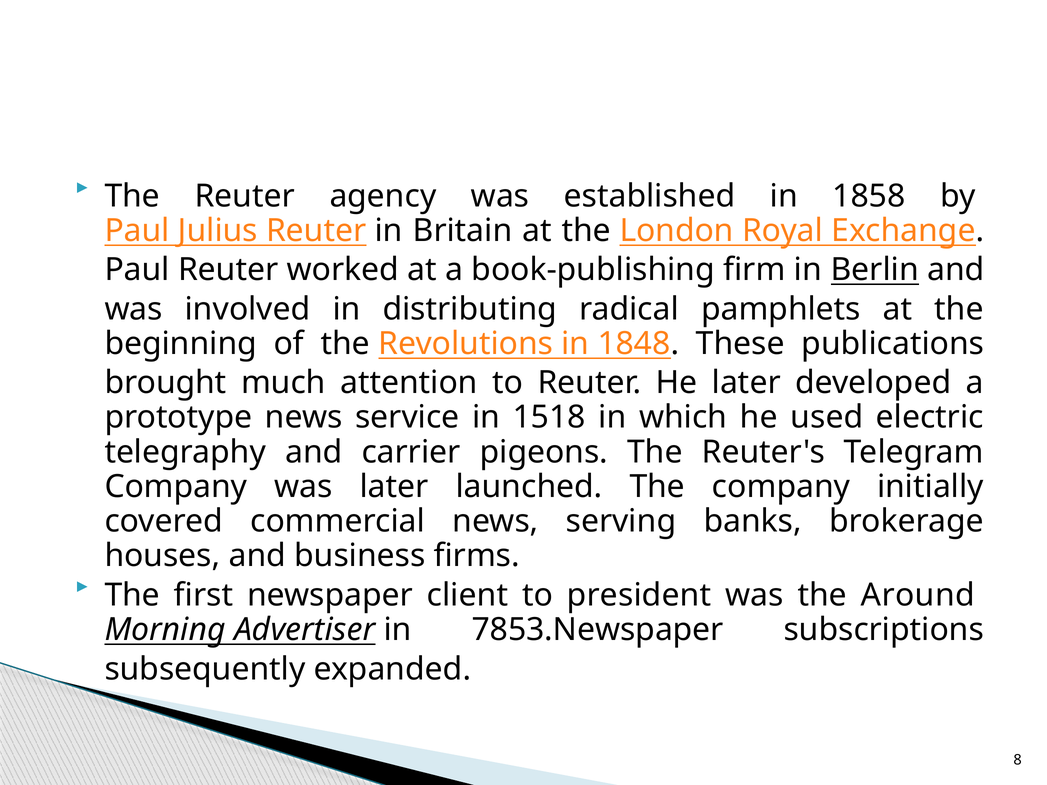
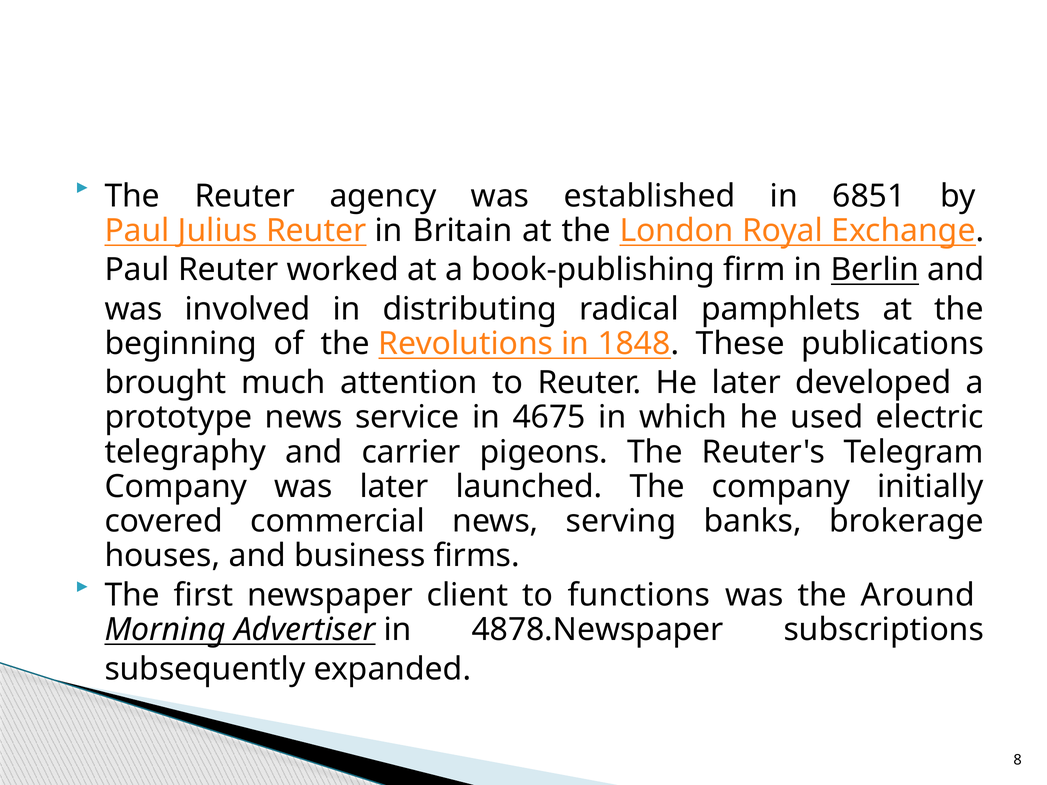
1858: 1858 -> 6851 (869, 196)
1518: 1518 -> 4675 (549, 418)
president: president -> functions (639, 595)
7853.Newspaper: 7853.Newspaper -> 4878.Newspaper (598, 630)
